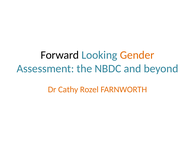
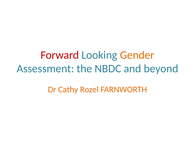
Forward colour: black -> red (60, 55)
